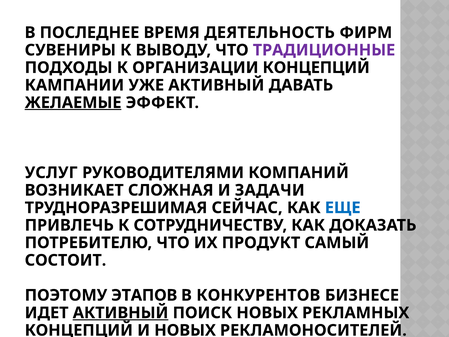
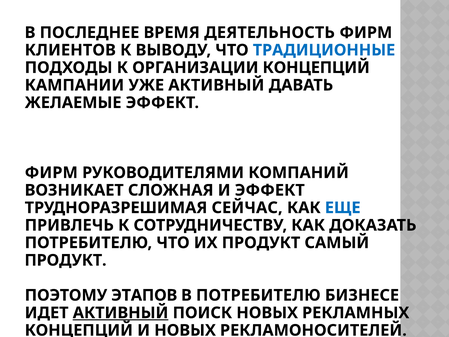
СУВЕНИРЫ: СУВЕНИРЫ -> КЛИЕНТОВ (70, 50)
ТРАДИЦИОННЫЕ colour: purple -> blue (324, 50)
ЖЕЛАЕМЫЕ underline: present -> none (73, 103)
УСЛУГ: УСЛУГ -> ФИРМ (51, 173)
И ЗАДАЧИ: ЗАДАЧИ -> ЭФФЕКТ (270, 190)
СОСТОИТ: СОСТОИТ -> ПРОДУКТ (66, 260)
В КОНКУРЕНТОВ: КОНКУРЕНТОВ -> ПОТРЕБИТЕЛЮ (258, 295)
